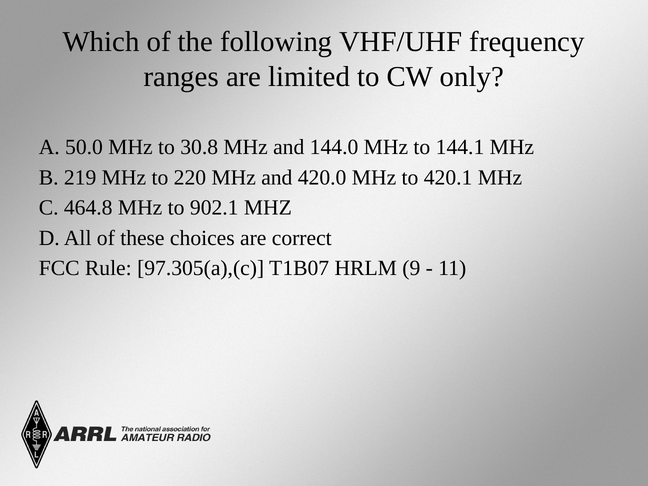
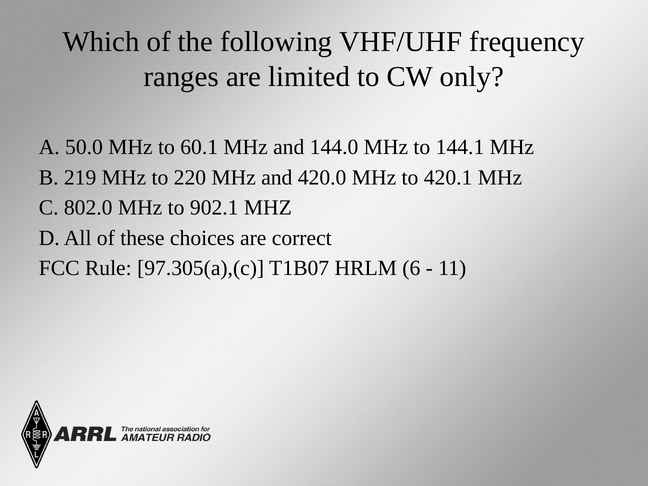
30.8: 30.8 -> 60.1 (199, 147)
464.8: 464.8 -> 802.0 (88, 208)
9: 9 -> 6 (411, 268)
